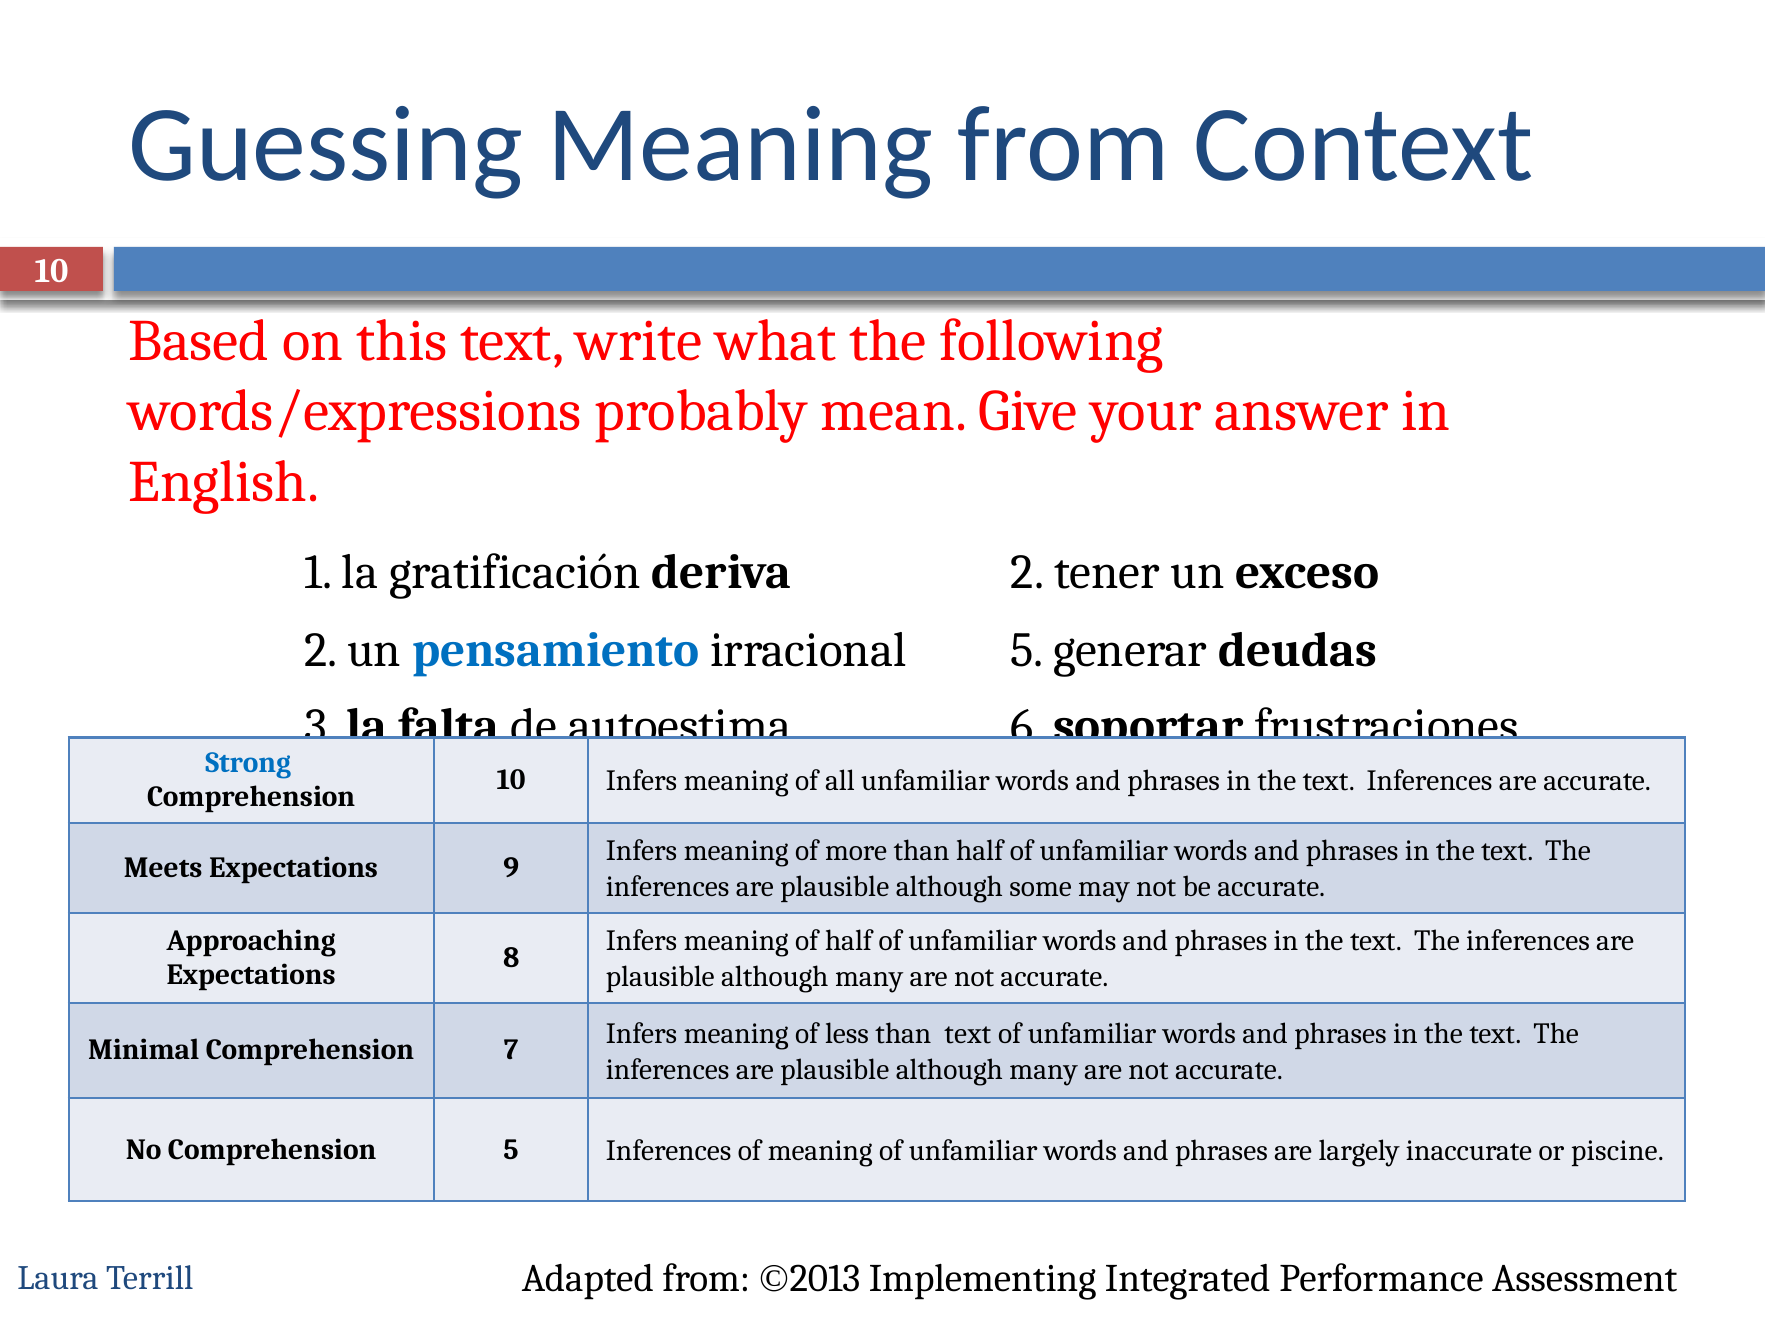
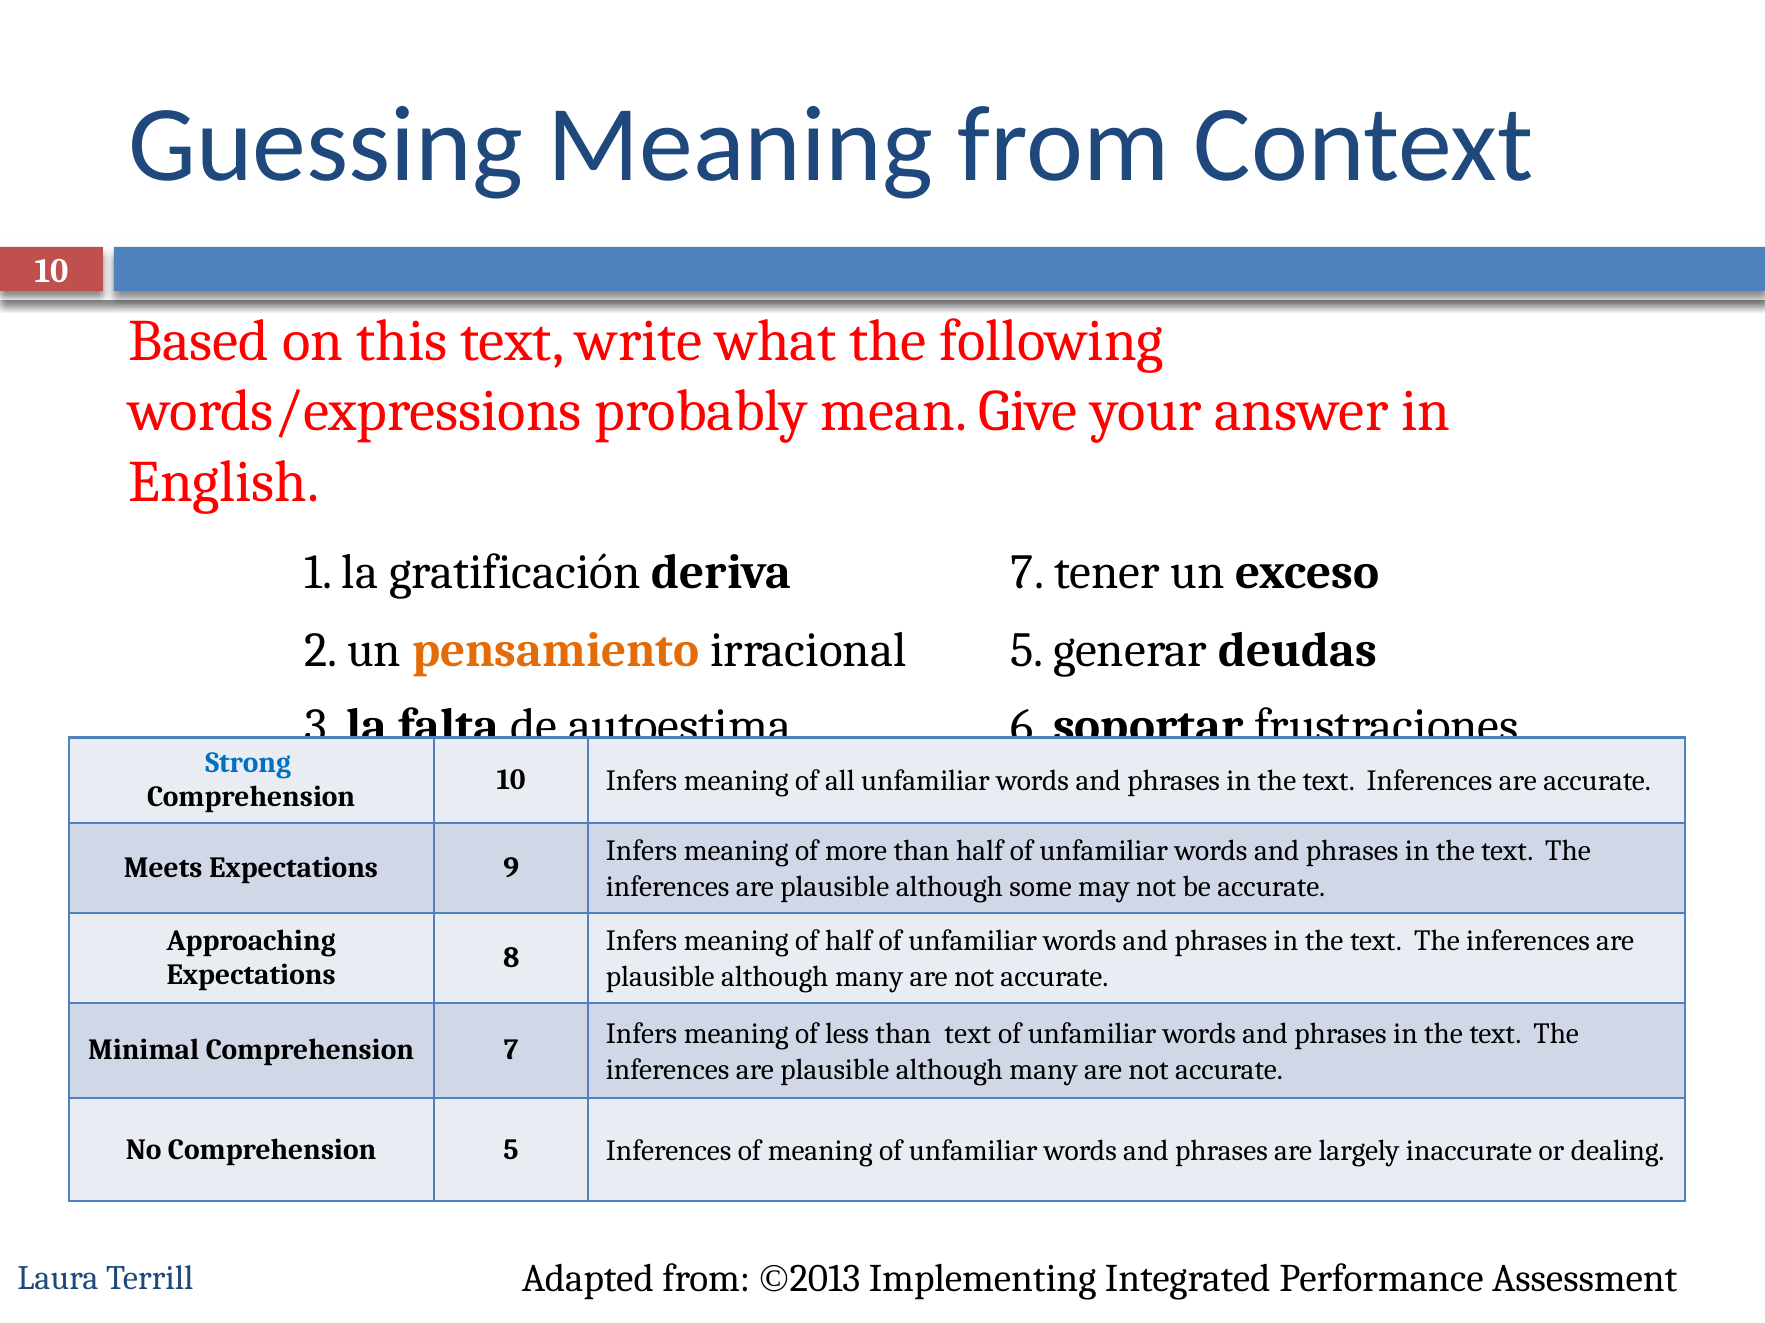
deriva 2: 2 -> 7 (1028, 573)
pensamiento colour: blue -> orange (556, 651)
piscine: piscine -> dealing (1618, 1151)
